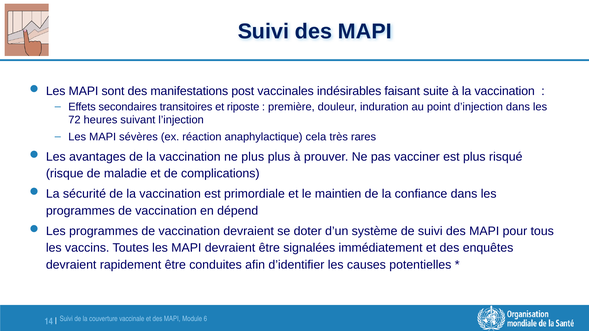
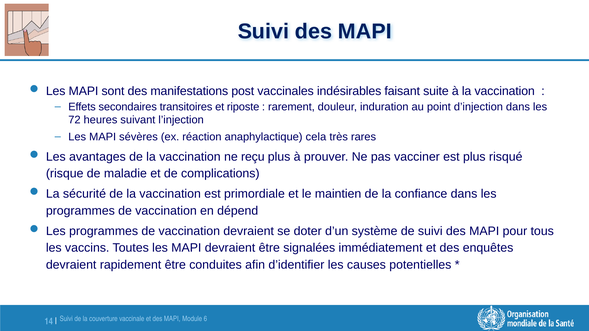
première: première -> rarement (291, 107)
ne plus: plus -> reçu (253, 157)
